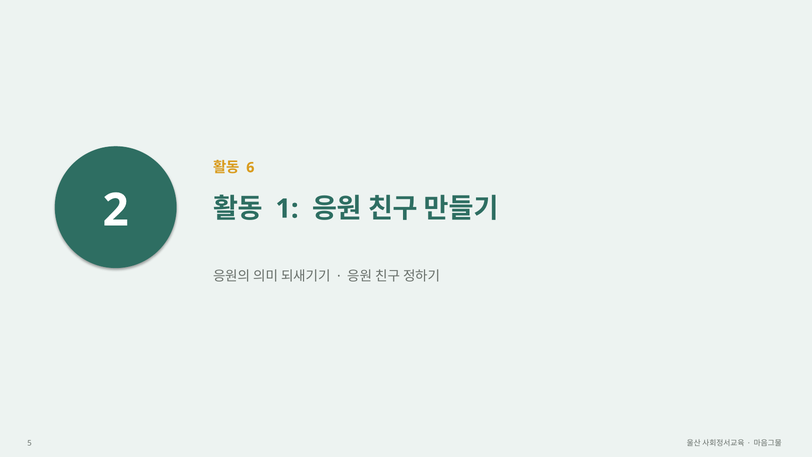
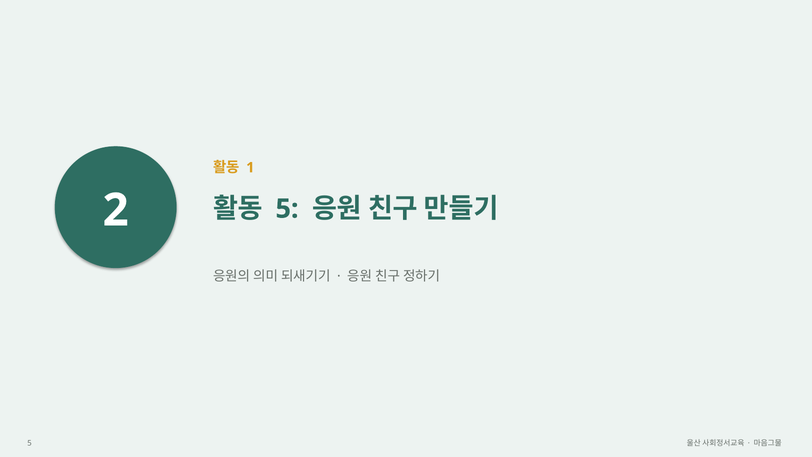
6: 6 -> 1 (250, 167)
1: 1 -> 5 (287, 209)
